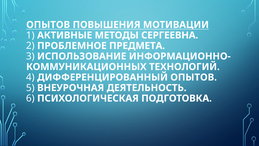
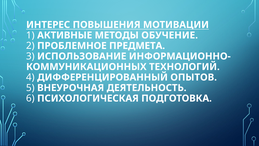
ОПЫТОВ: ОПЫТОВ -> ИНТЕРЕС (48, 25)
СЕРГЕЕВНА: СЕРГЕЕВНА -> ОБУЧЕНИЕ (170, 35)
